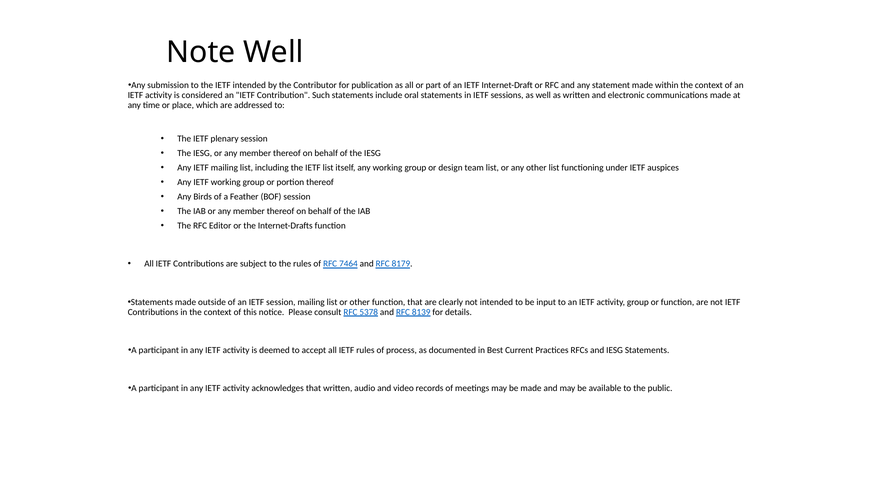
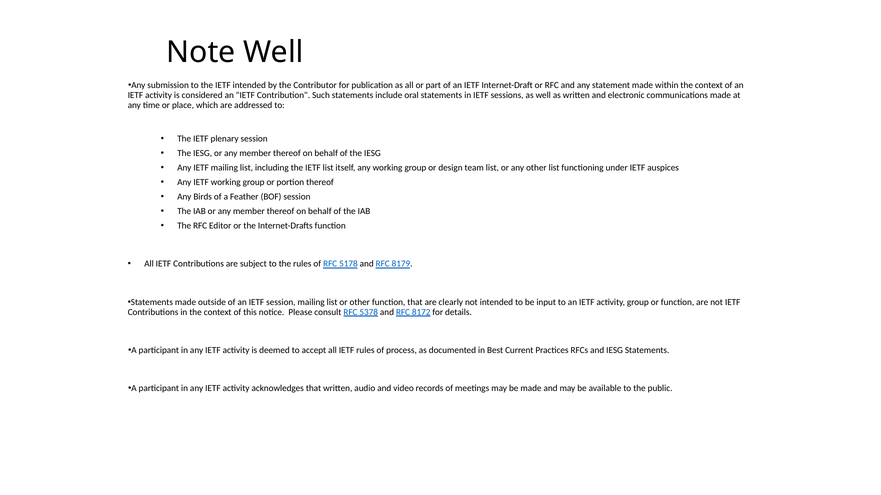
7464: 7464 -> 5178 (348, 264)
8139: 8139 -> 8172 (421, 312)
